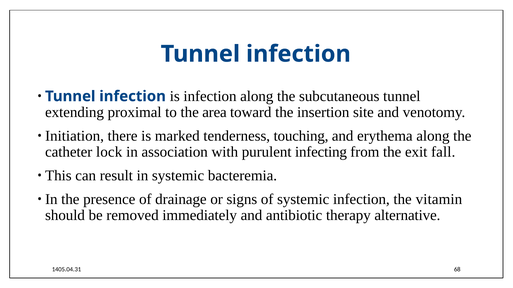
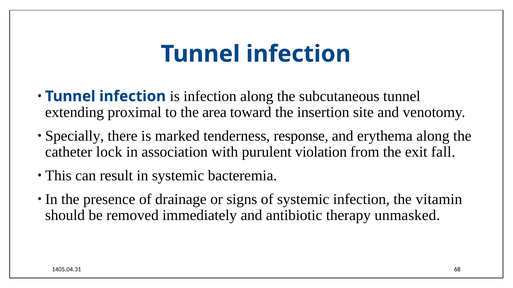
Initiation: Initiation -> Specially (75, 136)
touching: touching -> response (301, 136)
infecting: infecting -> violation (321, 152)
alternative: alternative -> unmasked (407, 216)
